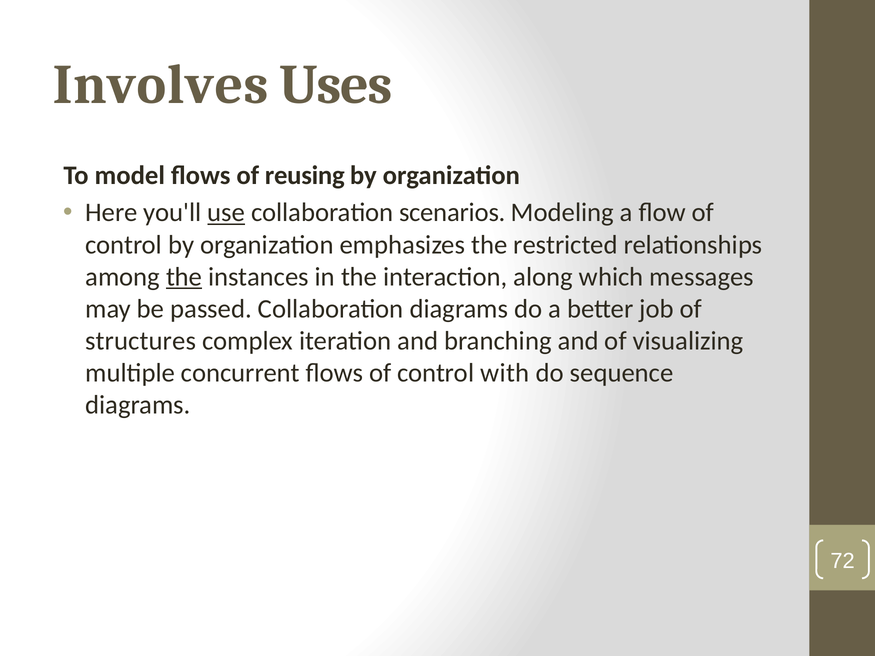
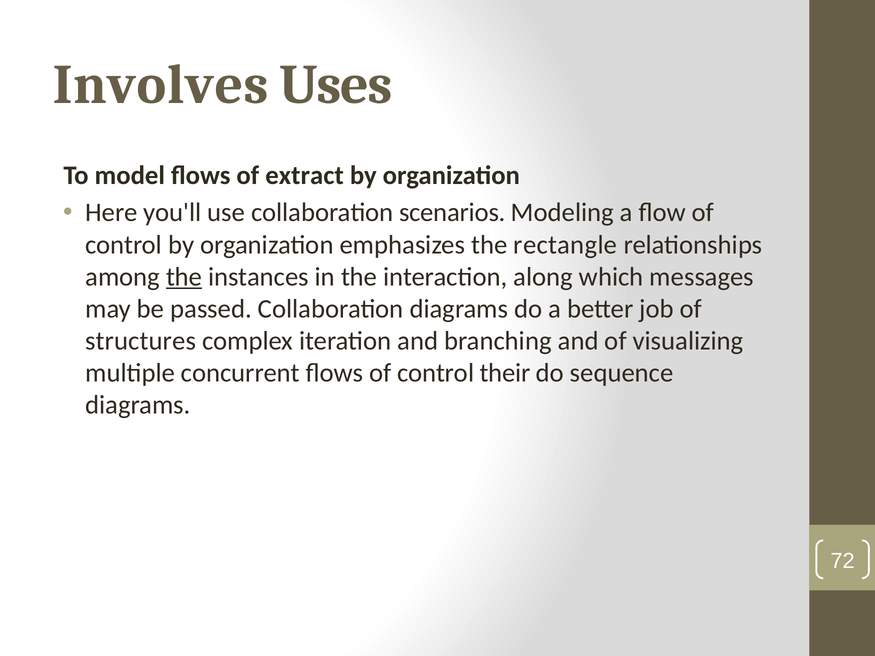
reusing: reusing -> extract (305, 175)
use underline: present -> none (226, 213)
restricted: restricted -> rectangle (565, 245)
with: with -> their (505, 373)
